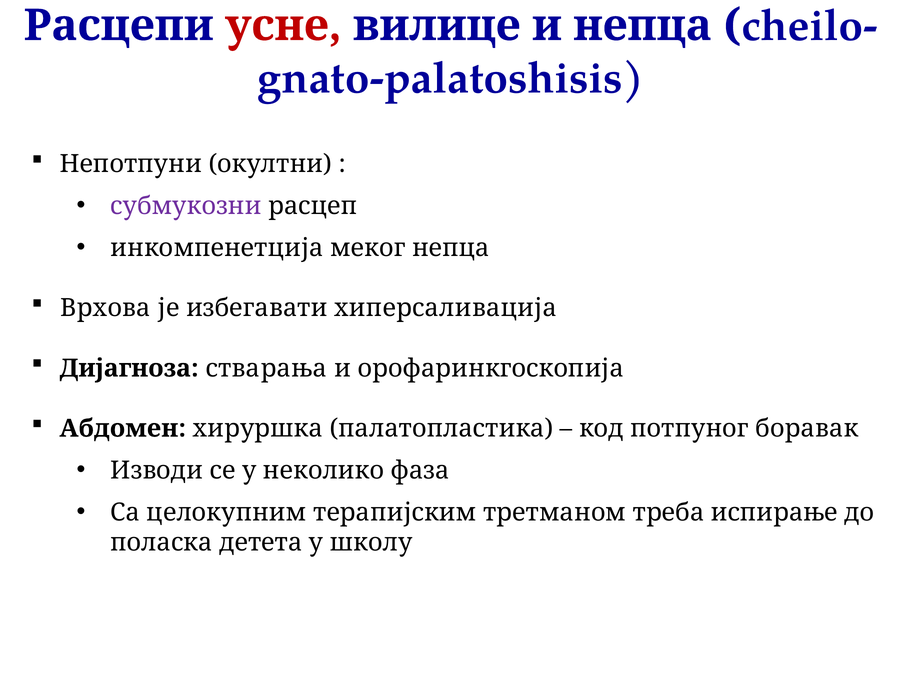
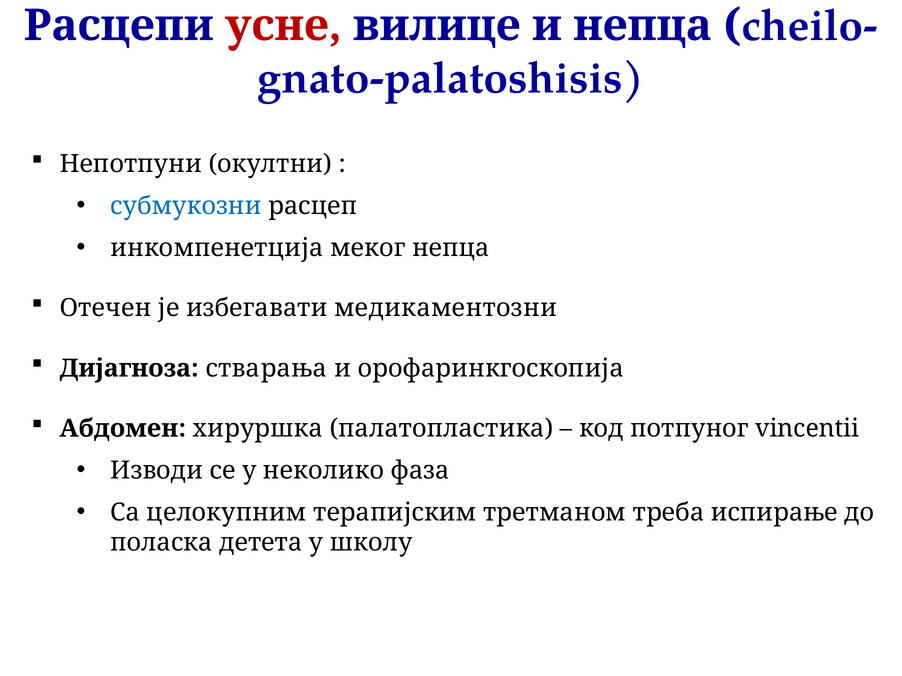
субмукозни colour: purple -> blue (186, 206)
Врхова: Врхова -> Отечен (105, 308)
хиперсаливација: хиперсаливација -> медикаментозни (446, 308)
боравак: боравак -> vincentii (807, 429)
